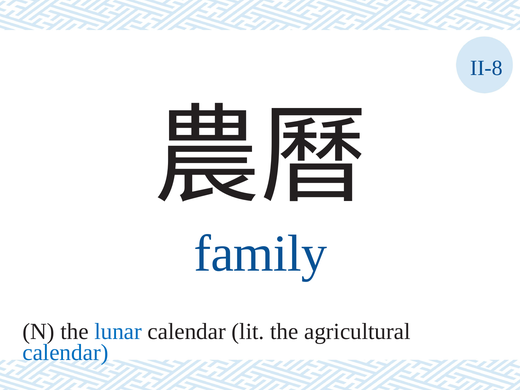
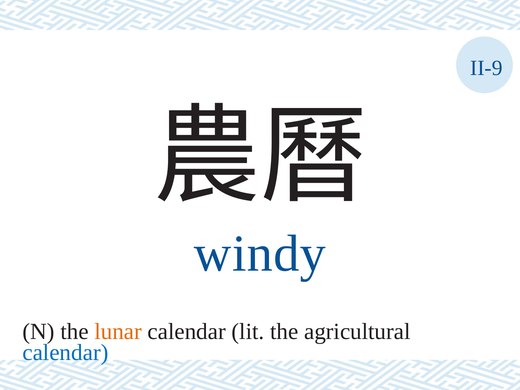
II-8: II-8 -> II-9 (486, 68)
family: family -> windy (260, 254)
lunar colour: blue -> orange (118, 332)
